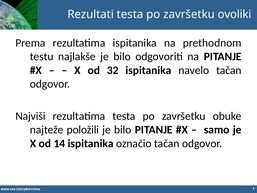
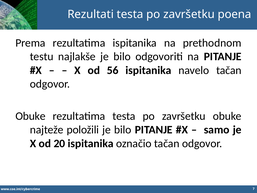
ovoliki: ovoliki -> poena (235, 14)
32: 32 -> 56 (113, 70)
Najviši: Najviši -> Obuke (30, 116)
14: 14 -> 20 (59, 143)
